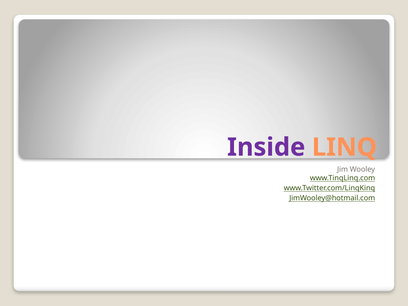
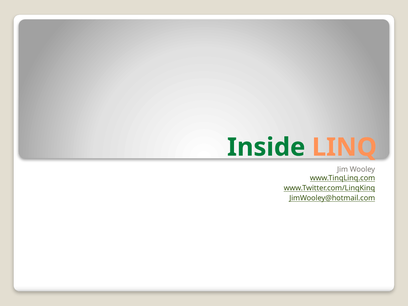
Inside colour: purple -> green (266, 147)
